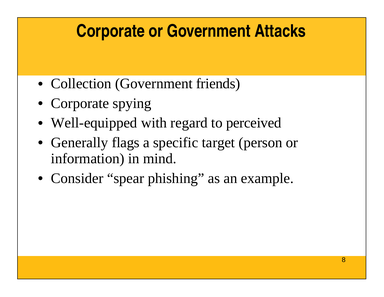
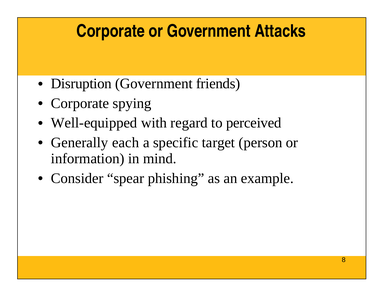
Collection: Collection -> Disruption (81, 84)
flags: flags -> each (126, 142)
